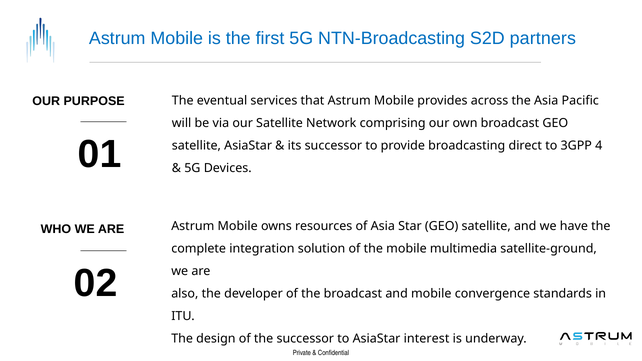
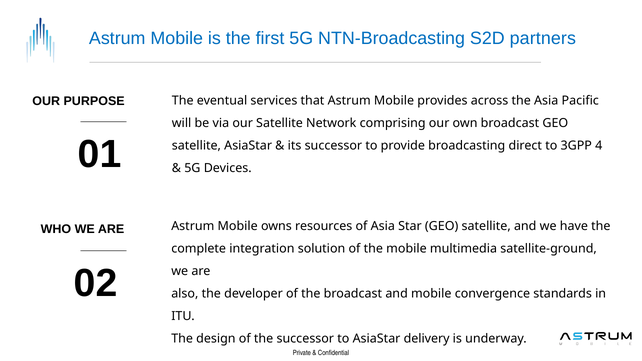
interest: interest -> delivery (427, 339)
